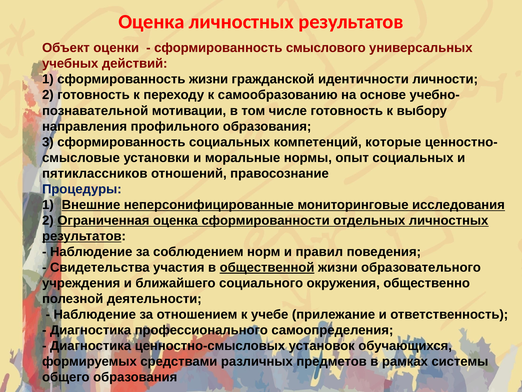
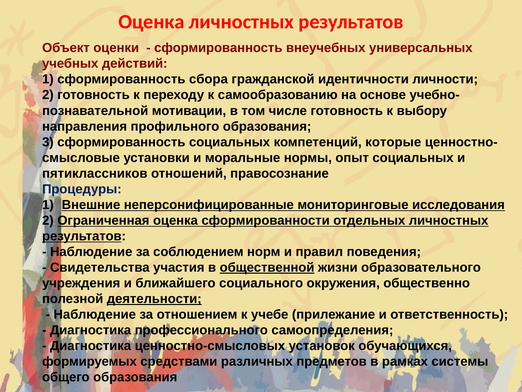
смыслового: смыслового -> внеучебных (326, 48)
сформированность жизни: жизни -> сбора (208, 79)
деятельности underline: none -> present (154, 298)
